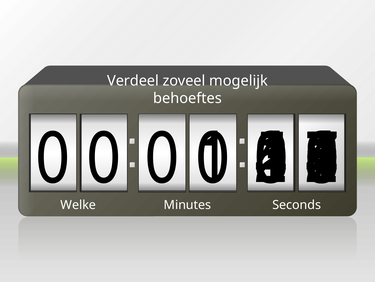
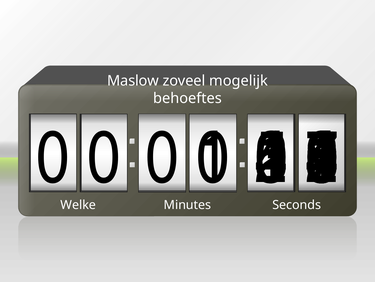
Verdeel: Verdeel -> Maslow (133, 81)
